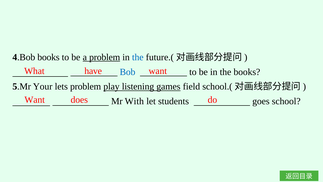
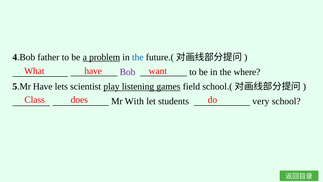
4.Bob books: books -> father (48, 57)
Bob colour: blue -> purple (128, 72)
the books: books -> where (247, 72)
5.Mr Your: Your -> Have (43, 86)
lets problem: problem -> scientist (86, 86)
Want: Want -> Class (35, 100)
goes: goes -> very (261, 101)
